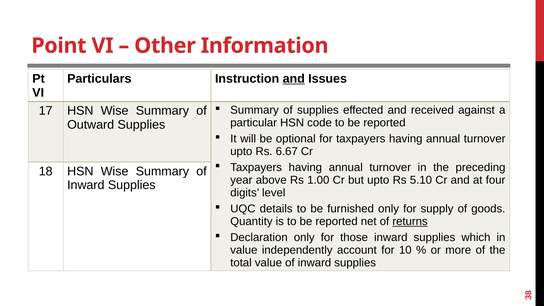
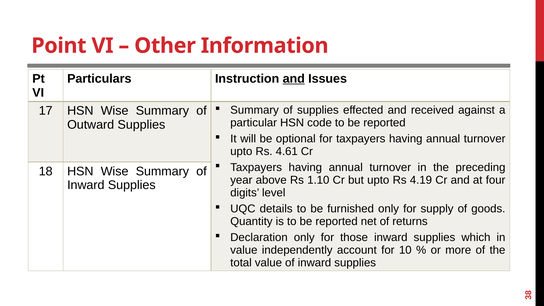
6.67: 6.67 -> 4.61 (287, 151)
1.00: 1.00 -> 1.10 (318, 180)
5.10: 5.10 -> 4.19 (421, 180)
returns underline: present -> none (410, 221)
